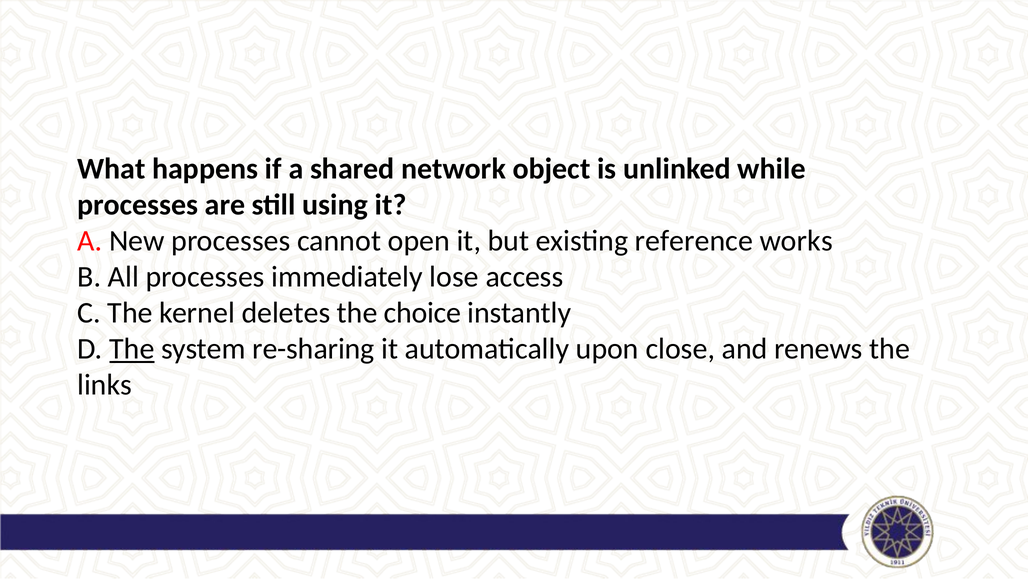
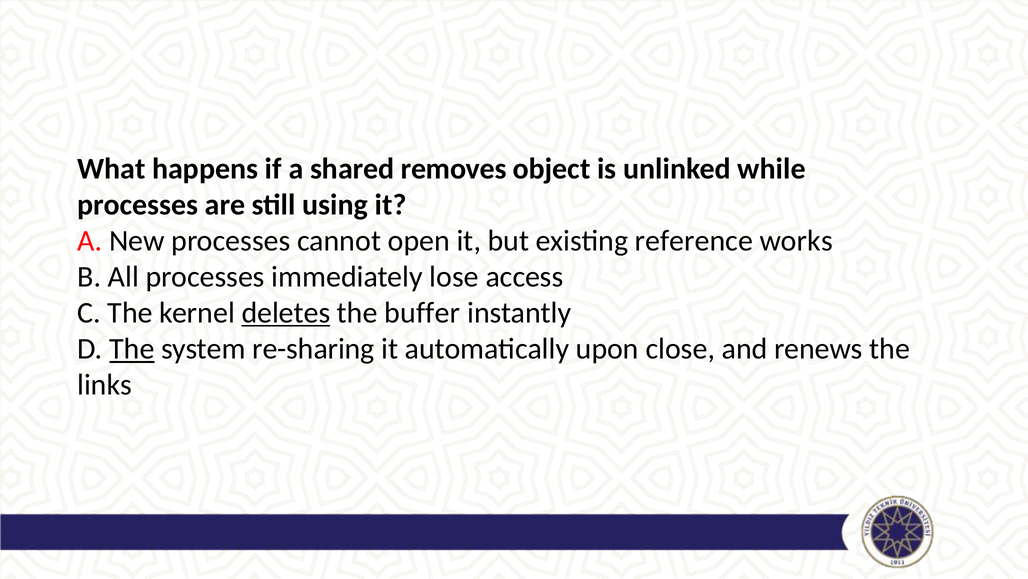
network: network -> removes (454, 168)
deletes underline: none -> present (286, 312)
choice: choice -> buffer (422, 312)
